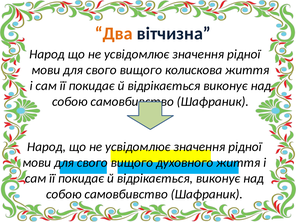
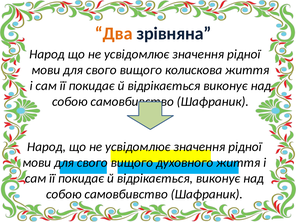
вітчизна: вітчизна -> зрівняна (174, 34)
